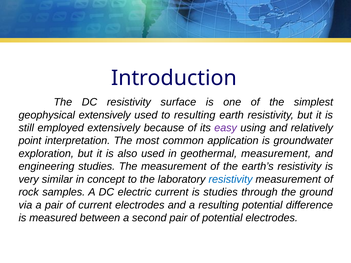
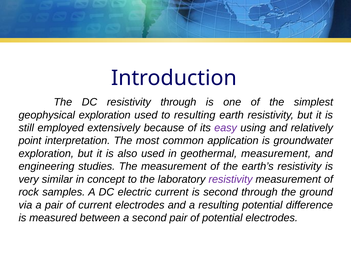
resistivity surface: surface -> through (178, 102)
geophysical extensively: extensively -> exploration (105, 115)
resistivity colour: blue -> purple (231, 179)
is studies: studies -> second (221, 192)
